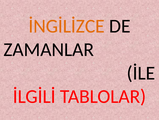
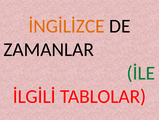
İLE colour: black -> green (141, 73)
